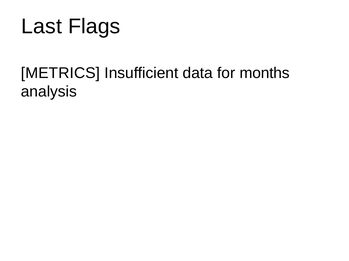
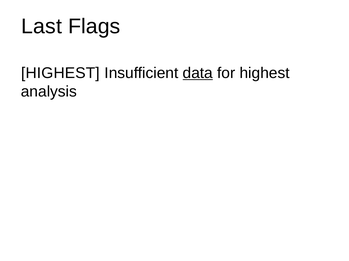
METRICS: METRICS -> HIGHEST (60, 73)
data underline: none -> present (198, 73)
for months: months -> highest (265, 73)
